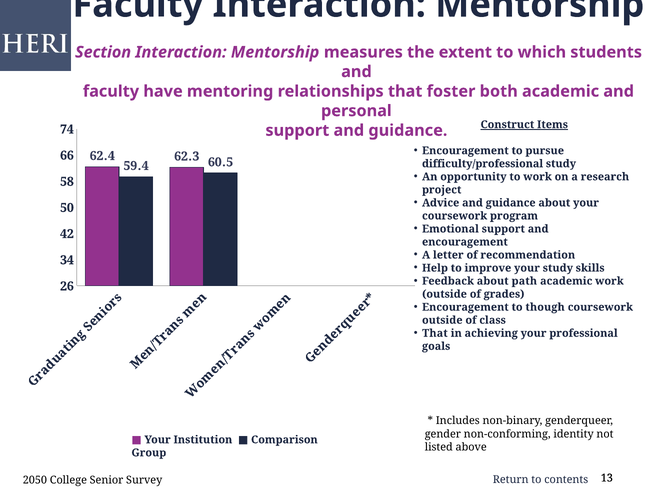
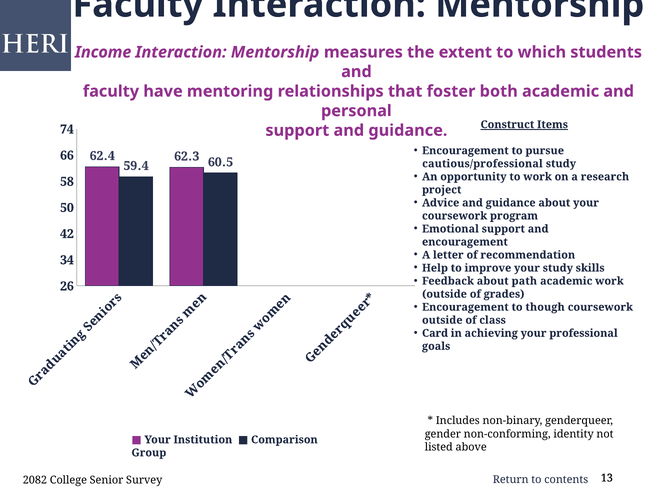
Section: Section -> Income (103, 52)
difficulty/professional: difficulty/professional -> cautious/professional (482, 164)
That: That -> Card (435, 333)
2050: 2050 -> 2082 (35, 480)
